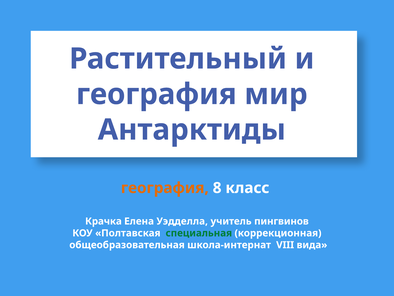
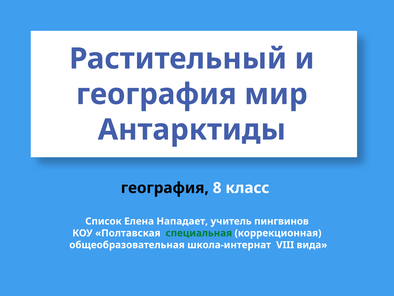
география colour: orange -> black (165, 188)
Крачка: Крачка -> Список (103, 221)
Уэдделла: Уэдделла -> Нападает (182, 221)
